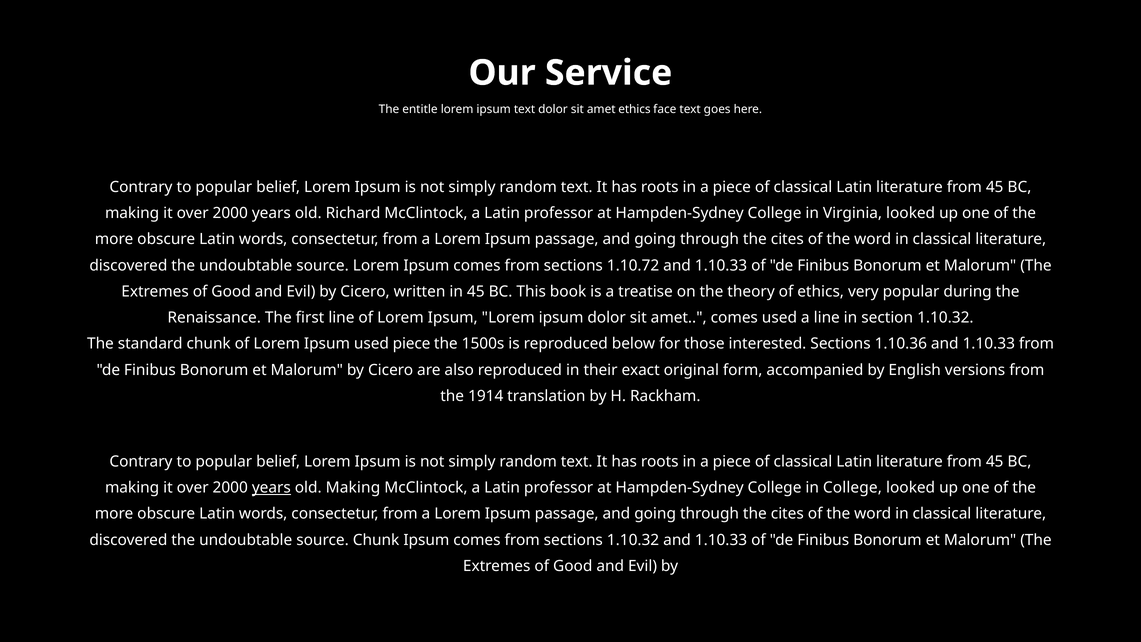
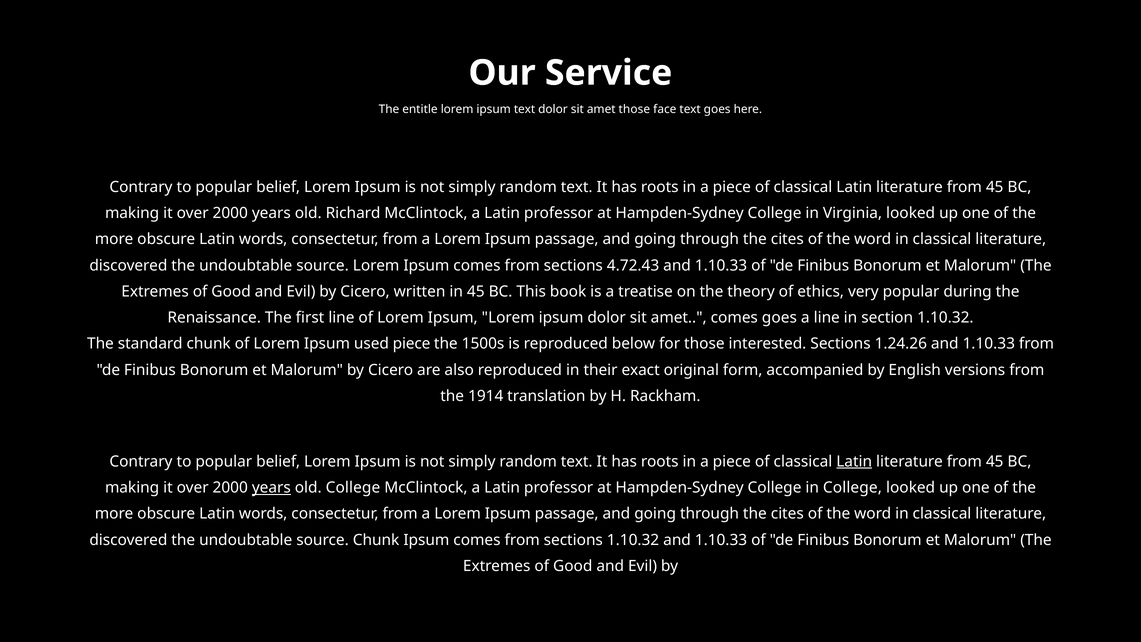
amet ethics: ethics -> those (634, 109)
1.10.72: 1.10.72 -> 4.72.43 (633, 265)
comes used: used -> goes (779, 318)
1.10.36: 1.10.36 -> 1.24.26 (901, 344)
Latin underline: none -> present (854, 461)
old Making: Making -> College (353, 487)
